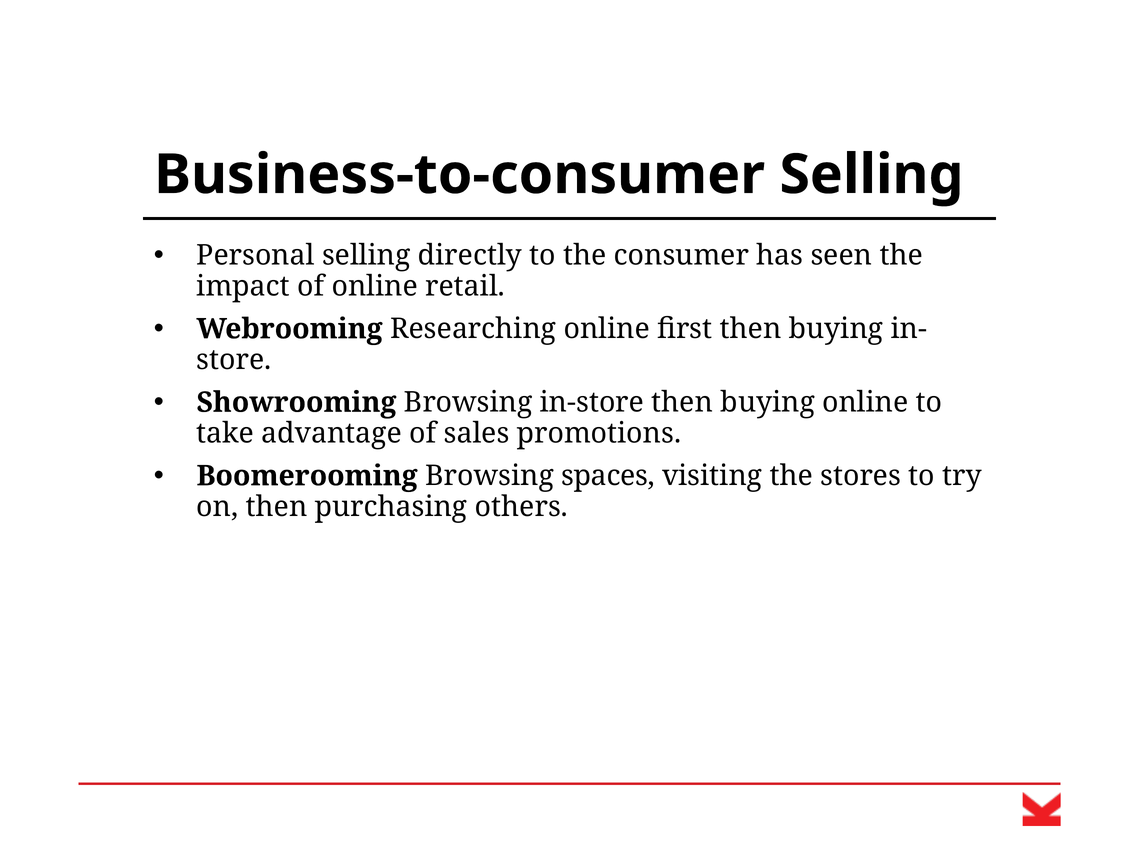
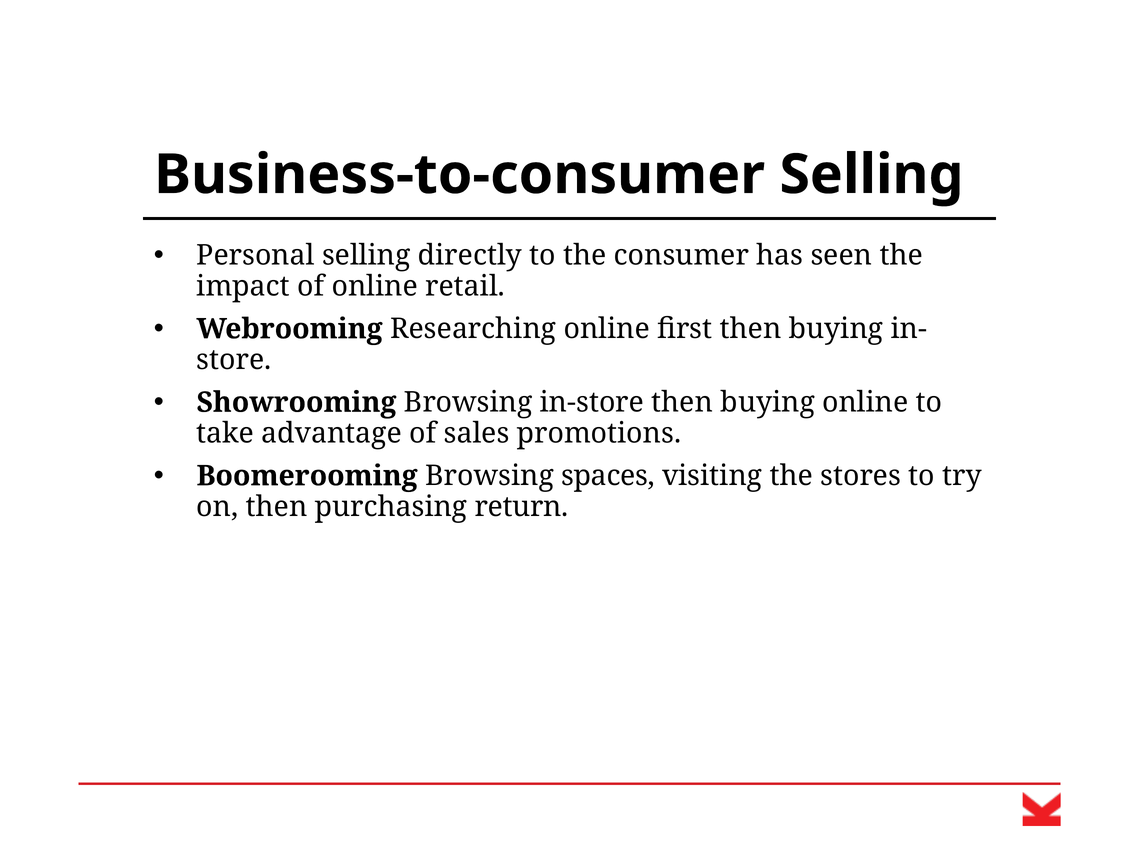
others: others -> return (522, 506)
